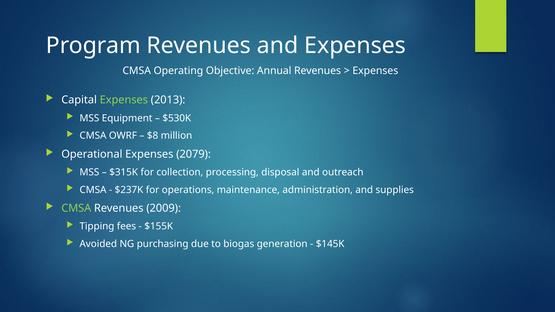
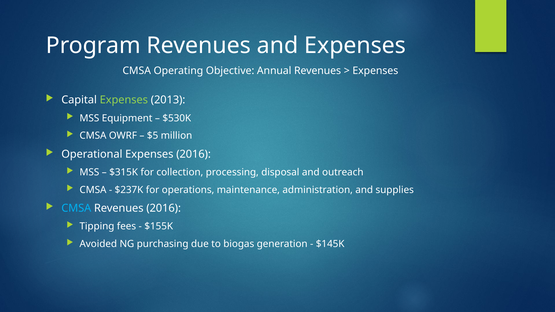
$8: $8 -> $5 (153, 136)
Expenses 2079: 2079 -> 2016 (194, 154)
CMSA colour: light green -> light blue (76, 208)
Revenues 2009: 2009 -> 2016 (164, 208)
